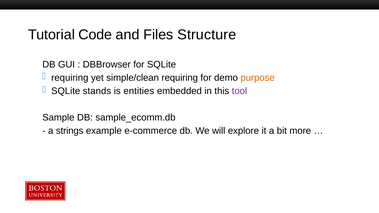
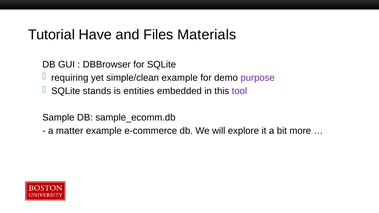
Code: Code -> Have (95, 35)
Structure: Structure -> Materials (207, 35)
simple/clean requiring: requiring -> example (180, 78)
purpose colour: orange -> purple (258, 78)
strings: strings -> matter (70, 131)
